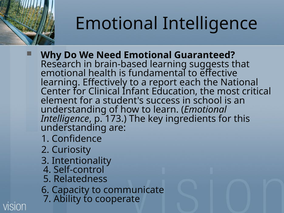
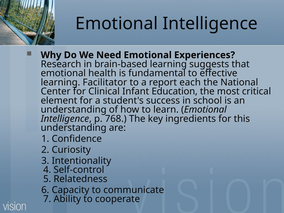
Guaranteed: Guaranteed -> Experiences (205, 55)
Effectively: Effectively -> Facilitator (105, 82)
173: 173 -> 768 (116, 119)
